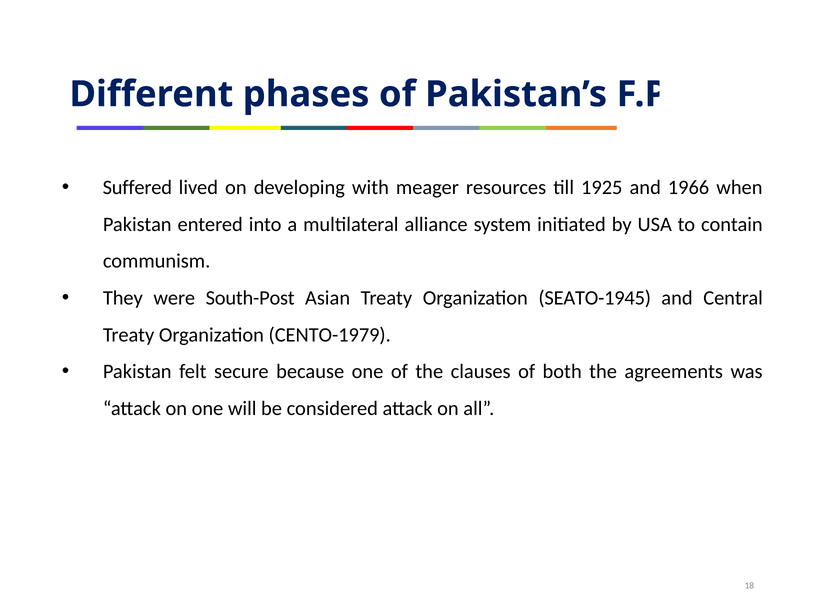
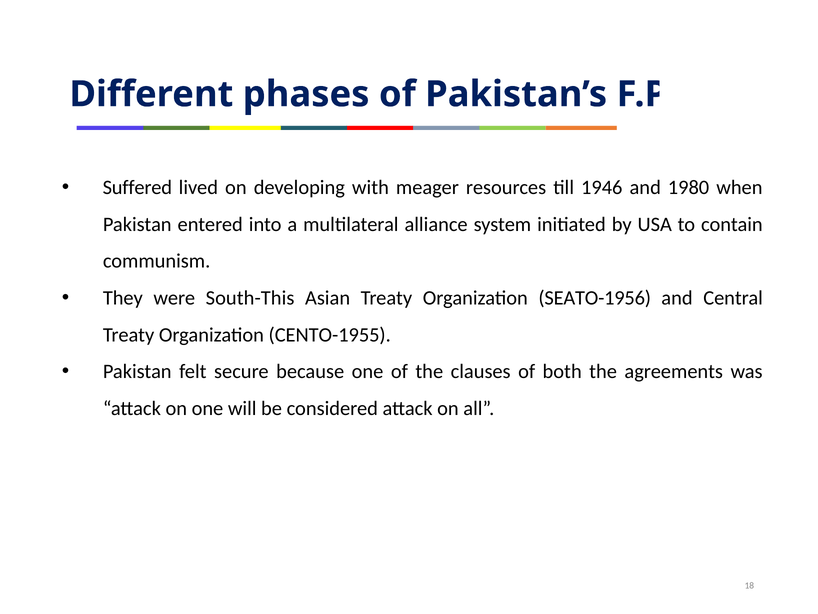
1925: 1925 -> 1946 (602, 187)
1966: 1966 -> 1980 (689, 187)
South-Post: South-Post -> South-This (250, 298)
SEATO-1945: SEATO-1945 -> SEATO-1956 (595, 298)
CENTO-1979: CENTO-1979 -> CENTO-1955 (330, 335)
